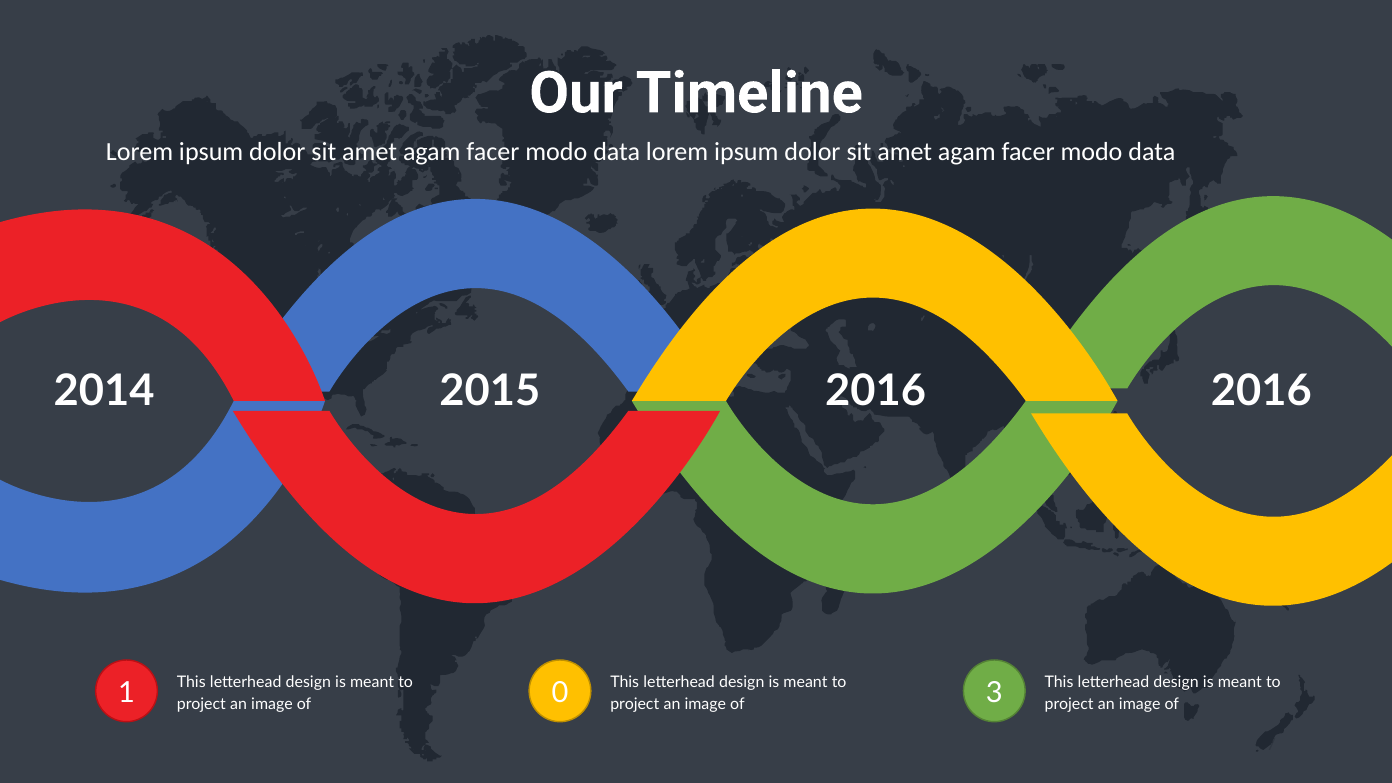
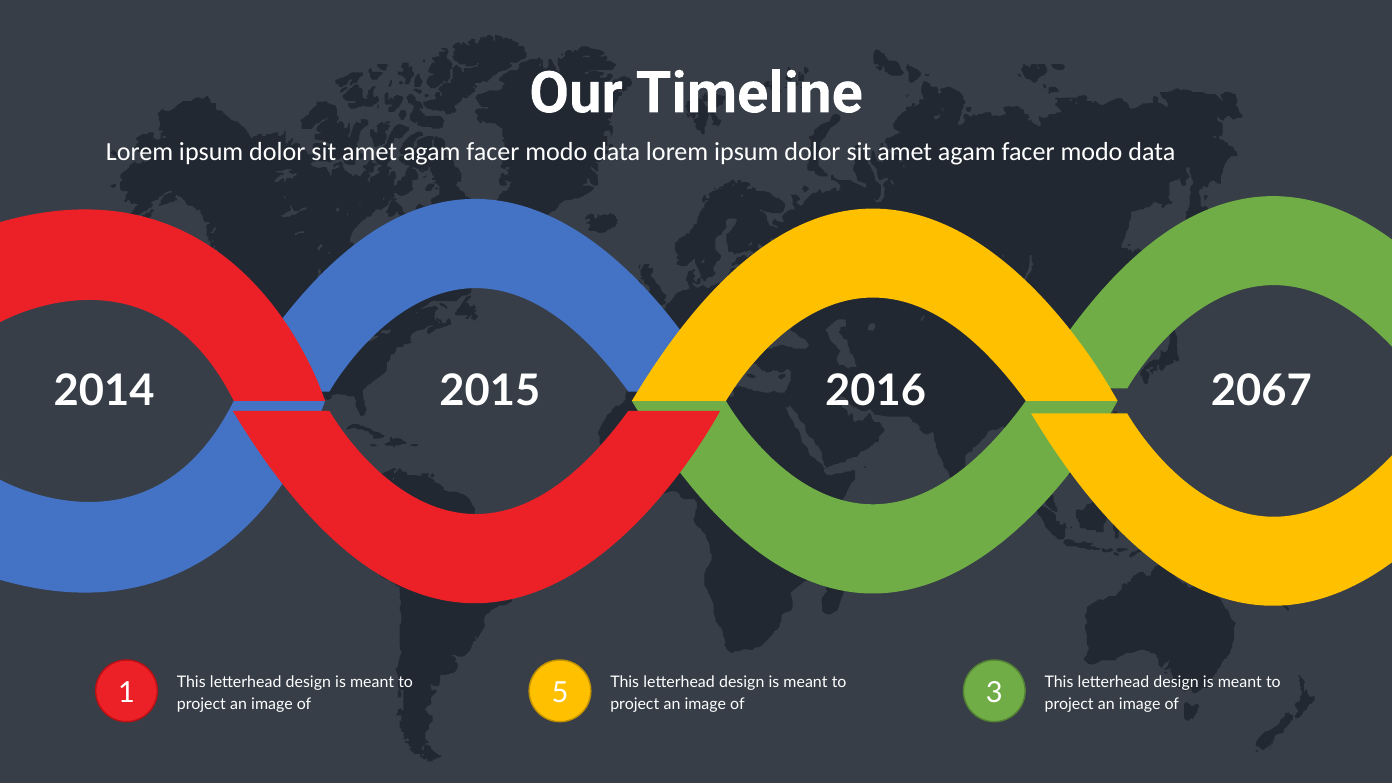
2016 2016: 2016 -> 2067 (1261, 391)
0: 0 -> 5 (560, 693)
